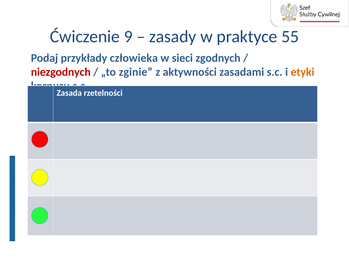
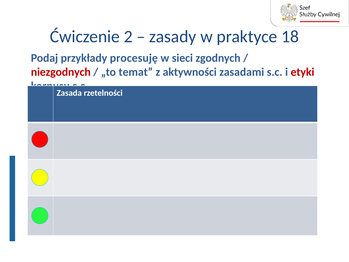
9: 9 -> 2 (128, 37)
55: 55 -> 18 (290, 37)
człowieka: człowieka -> procesuję (134, 58)
zginie: zginie -> temat (136, 72)
etyki colour: orange -> red (303, 72)
